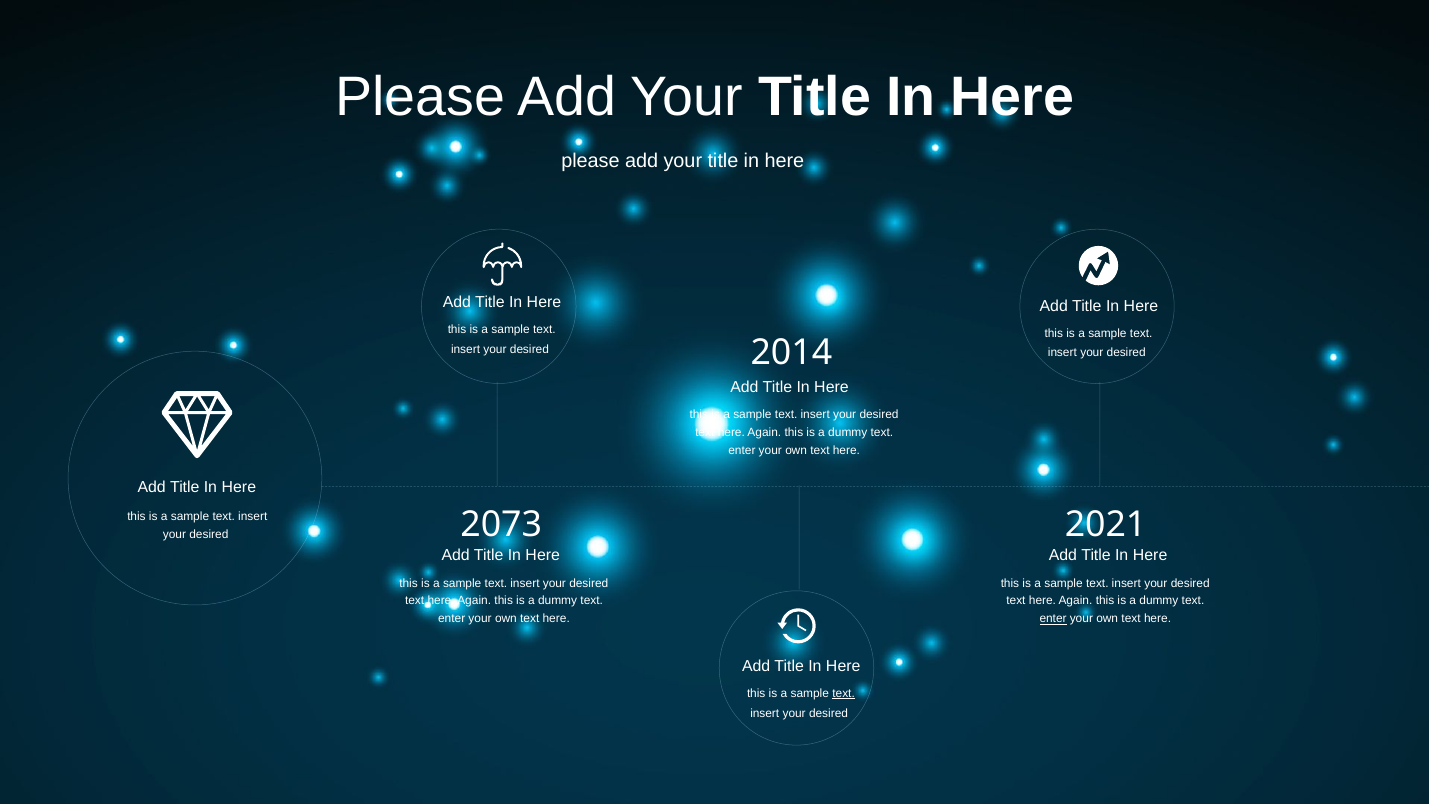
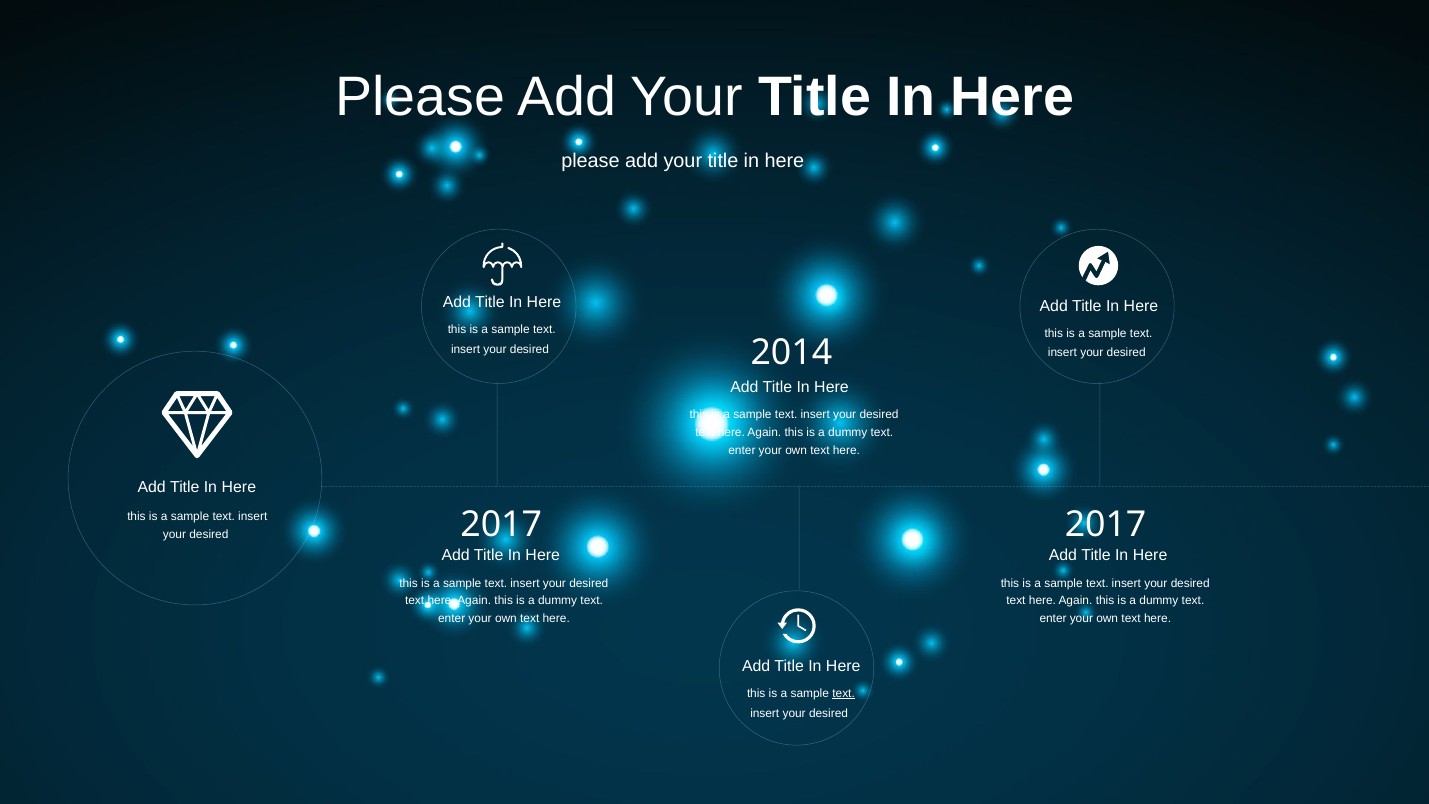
2021: 2021 -> 2017 (1106, 524)
desired 2073: 2073 -> 2017 (501, 524)
enter underline: present -> none (1053, 619)
